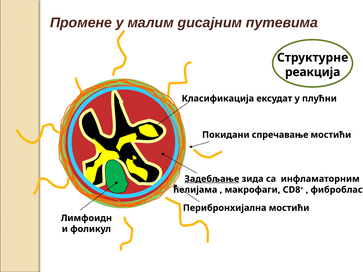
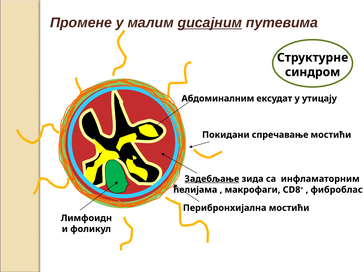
дисајним underline: none -> present (210, 23)
реакција: реакција -> синдром (313, 72)
Класификација: Класификација -> Абдоминалним (218, 99)
плућни: плућни -> утицају (319, 99)
